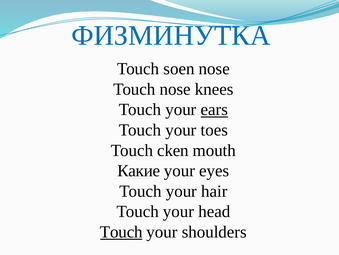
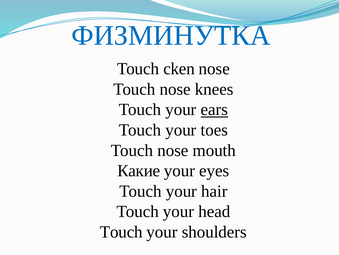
soen: soen -> cken (179, 69)
cken: cken -> nose (173, 150)
Touch underline: present -> none (121, 231)
